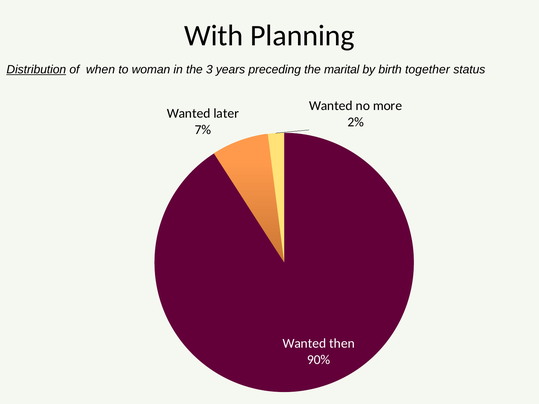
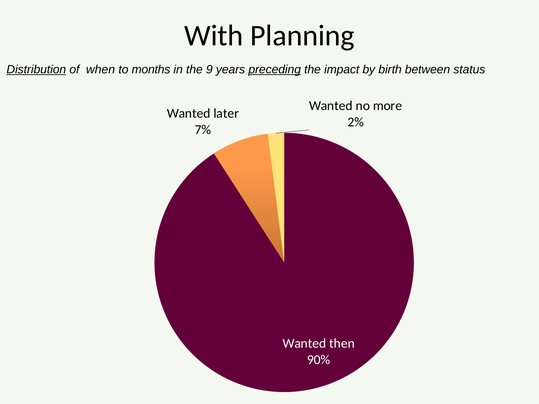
woman: woman -> months (151, 70)
3: 3 -> 9 (209, 70)
preceding underline: none -> present (275, 70)
marital: marital -> impact (342, 70)
together: together -> between (428, 70)
